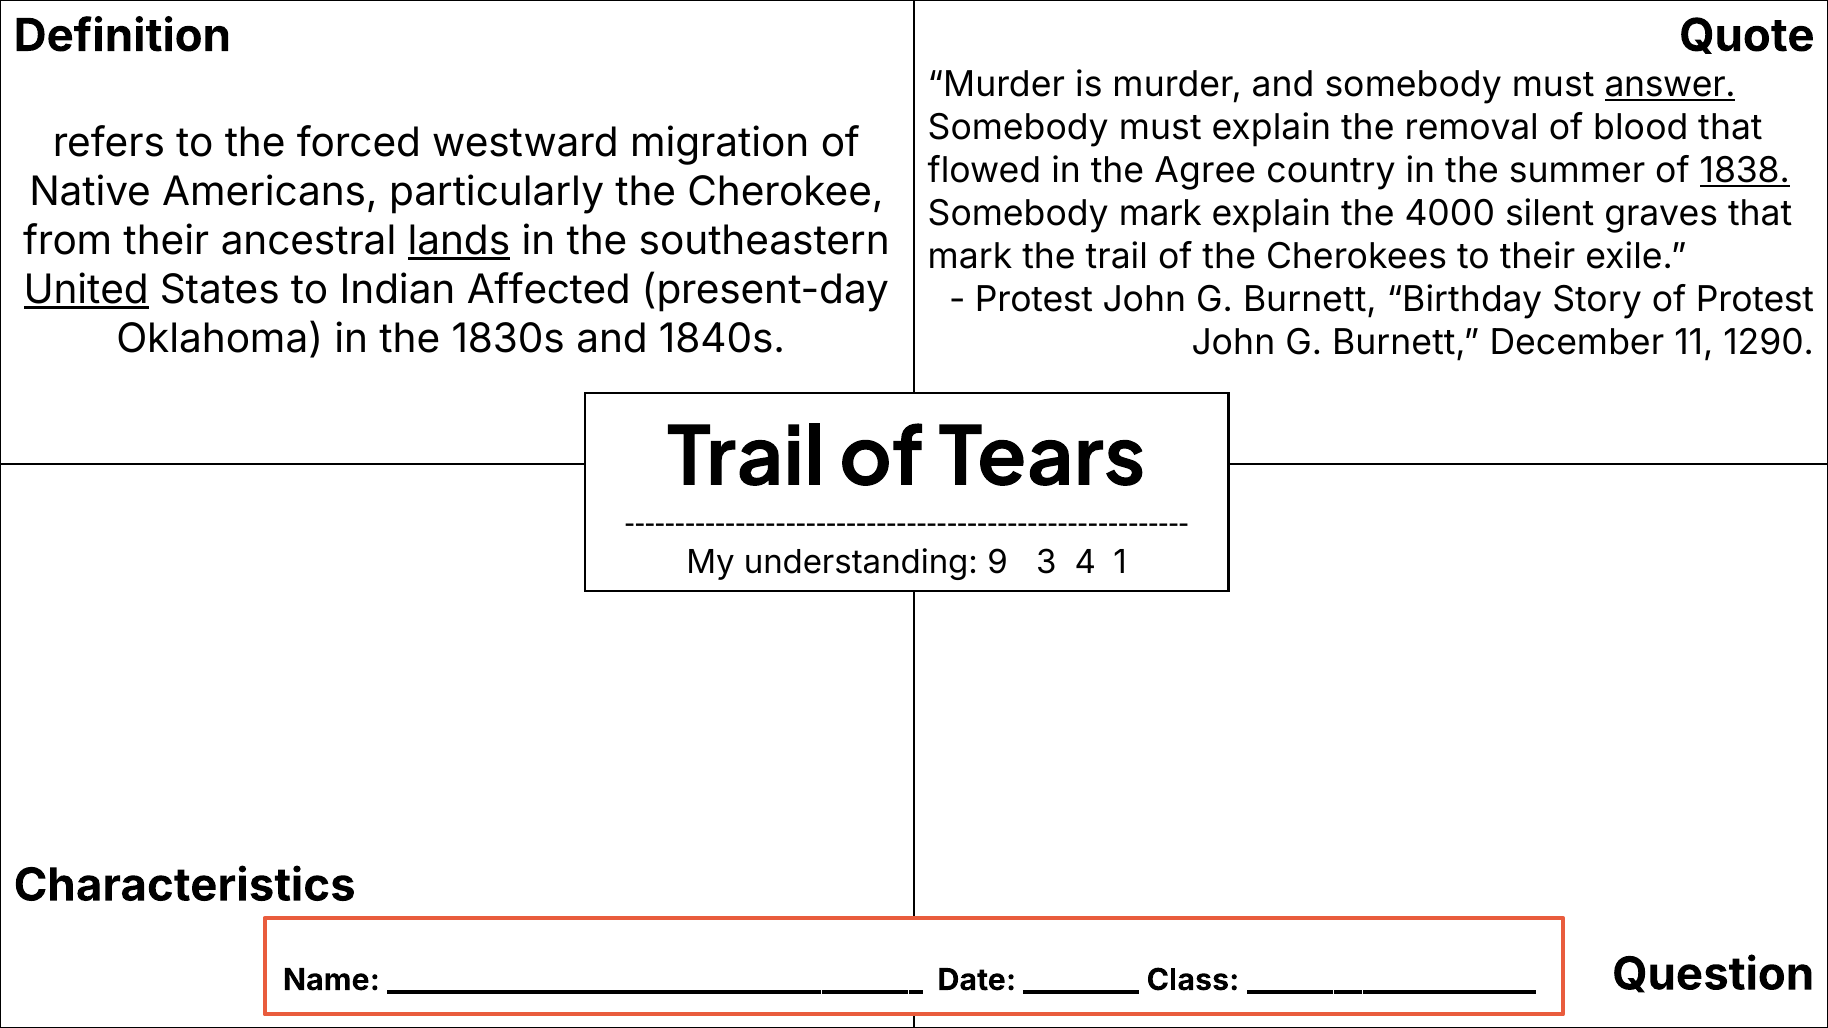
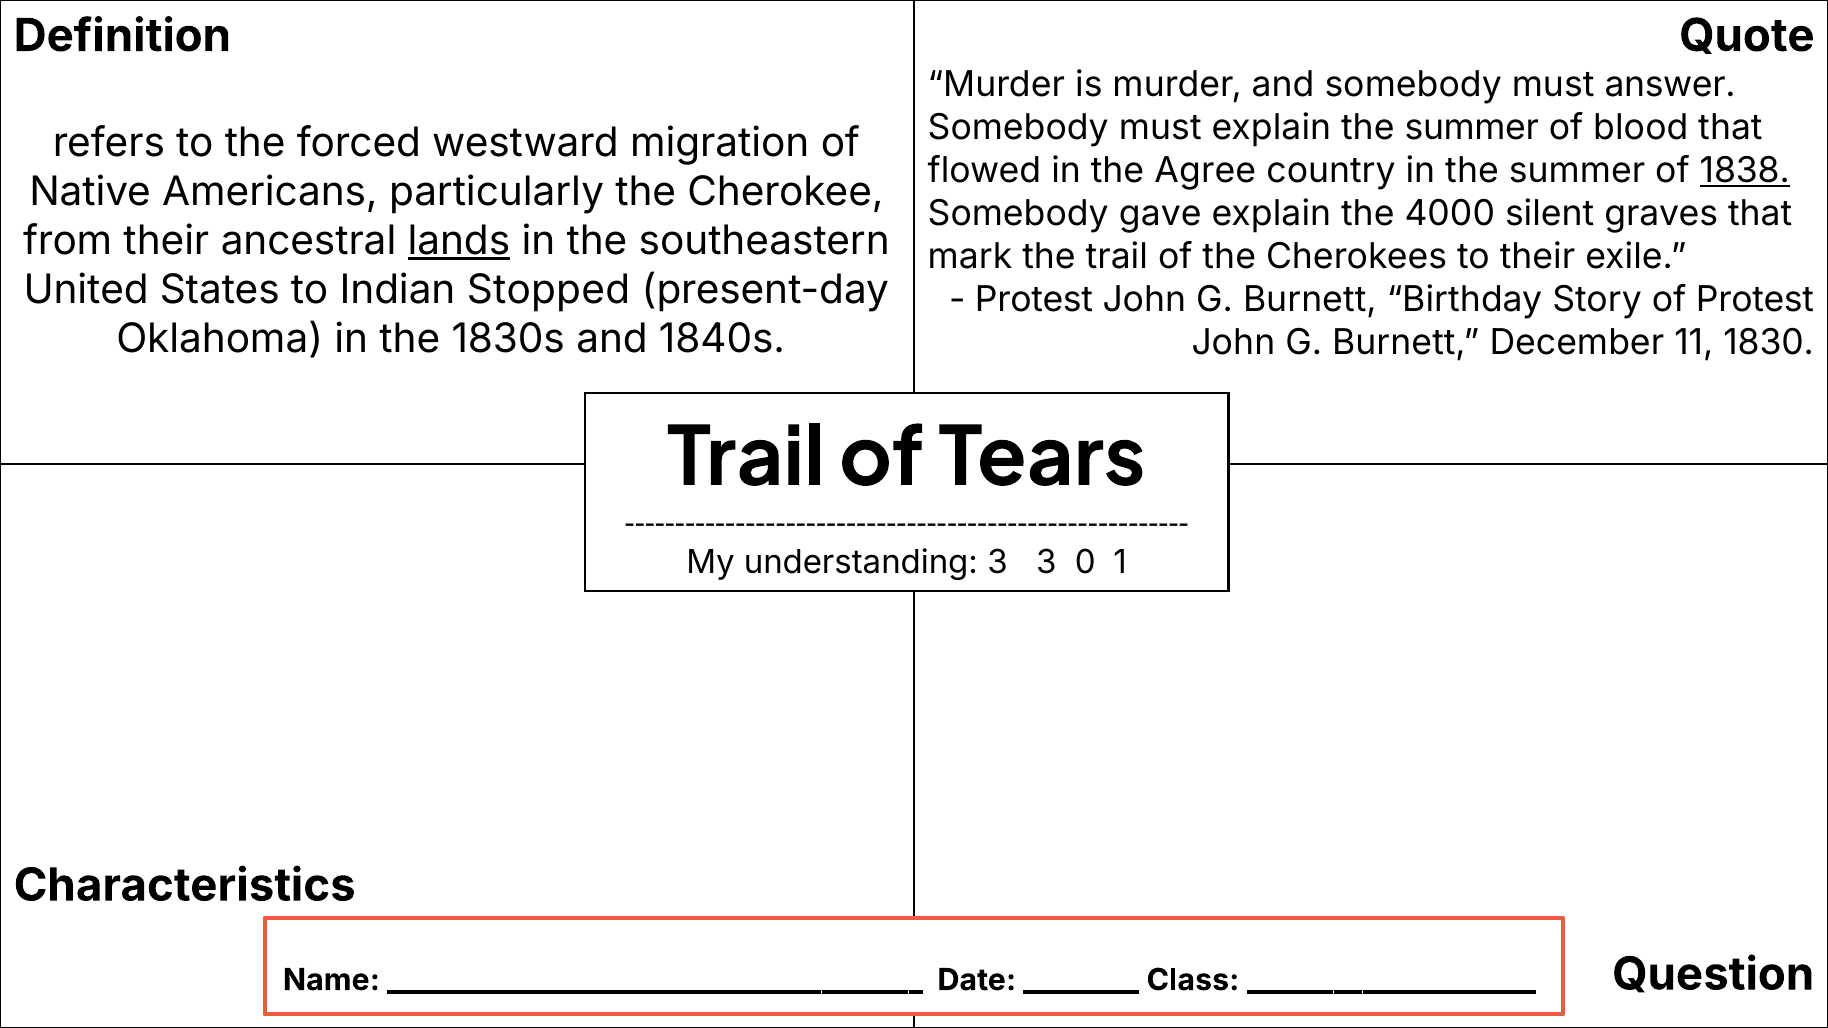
answer underline: present -> none (1670, 85)
explain the removal: removal -> summer (1472, 128)
Somebody mark: mark -> gave (1160, 214)
United underline: present -> none (86, 290)
Affected: Affected -> Stopped (548, 290)
1290: 1290 -> 1830 (1769, 342)
understanding 9: 9 -> 3 (998, 563)
4: 4 -> 0 (1085, 563)
